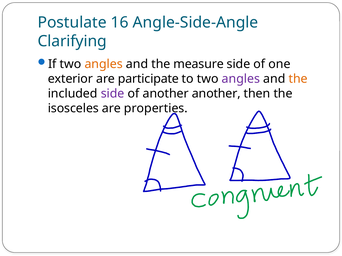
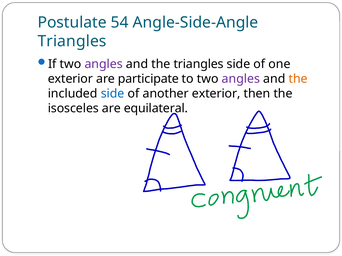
16: 16 -> 54 (120, 22)
Clarifying: Clarifying -> Triangles (72, 41)
angles colour: orange -> purple (104, 64)
the measure: measure -> triangles (199, 64)
side colour: purple -> blue (113, 94)
another another: another -> exterior (216, 94)
properties: properties -> equilateral (156, 109)
